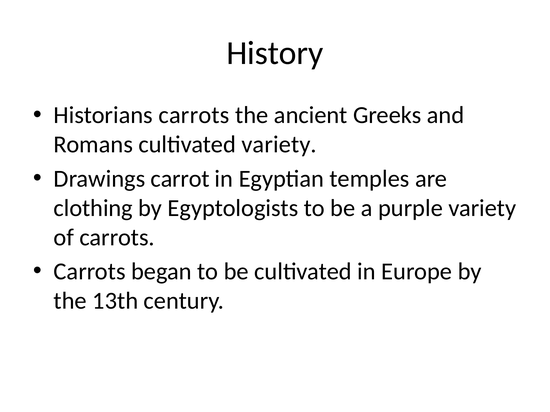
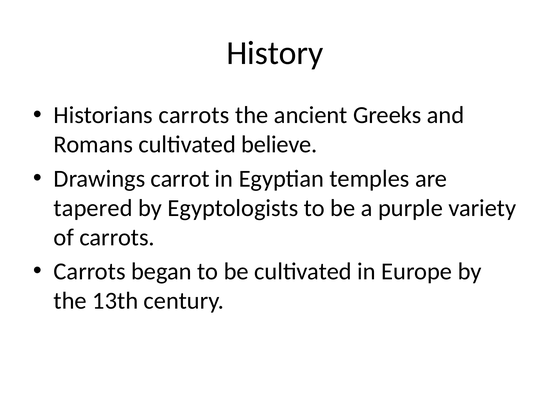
cultivated variety: variety -> believe (279, 145)
clothing: clothing -> tapered (93, 208)
